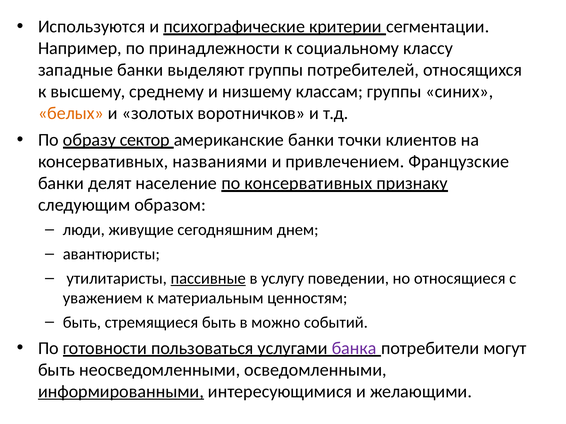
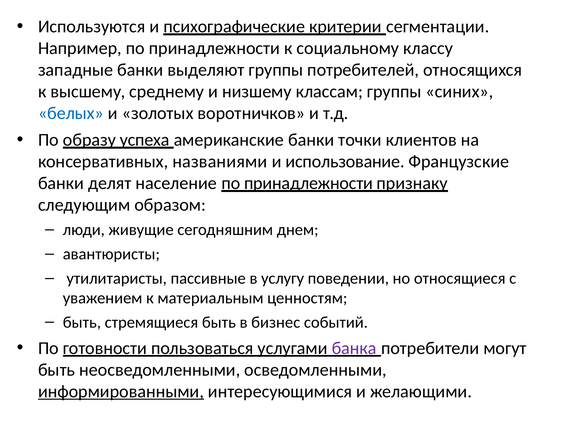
белых colour: orange -> blue (71, 113)
сектор: сектор -> успеха (145, 140)
привлечением: привлечением -> использование (345, 162)
население по консервативных: консервативных -> принадлежности (309, 183)
пассивные underline: present -> none (208, 279)
можно: можно -> бизнес (276, 323)
